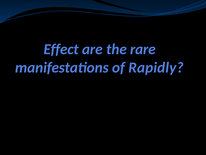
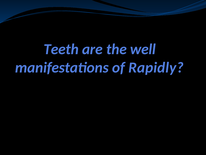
Effect: Effect -> Teeth (61, 49)
rare: rare -> well (143, 49)
